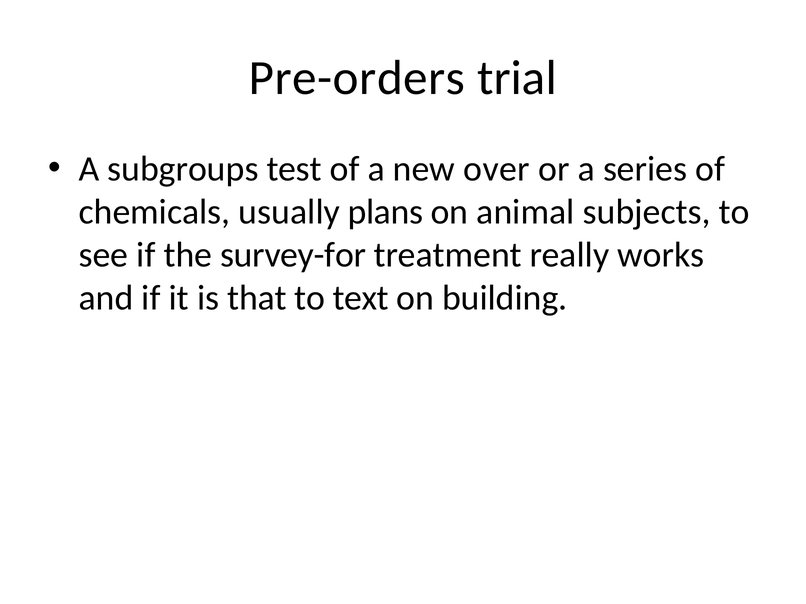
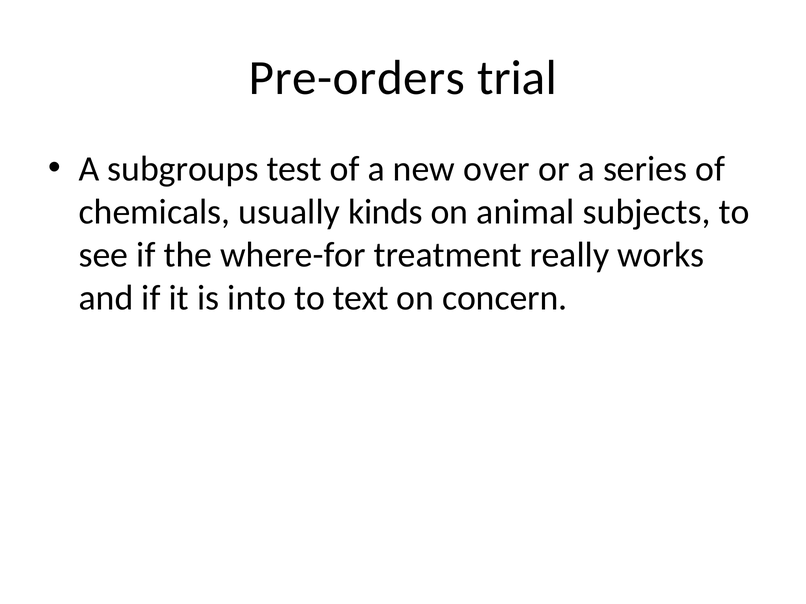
plans: plans -> kinds (385, 212)
survey-for: survey-for -> where-for (293, 255)
that: that -> into (257, 298)
building: building -> concern (505, 298)
